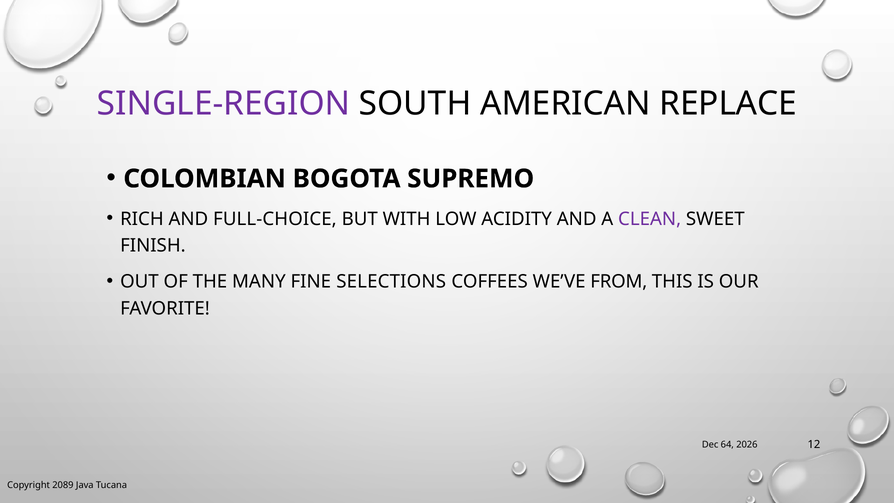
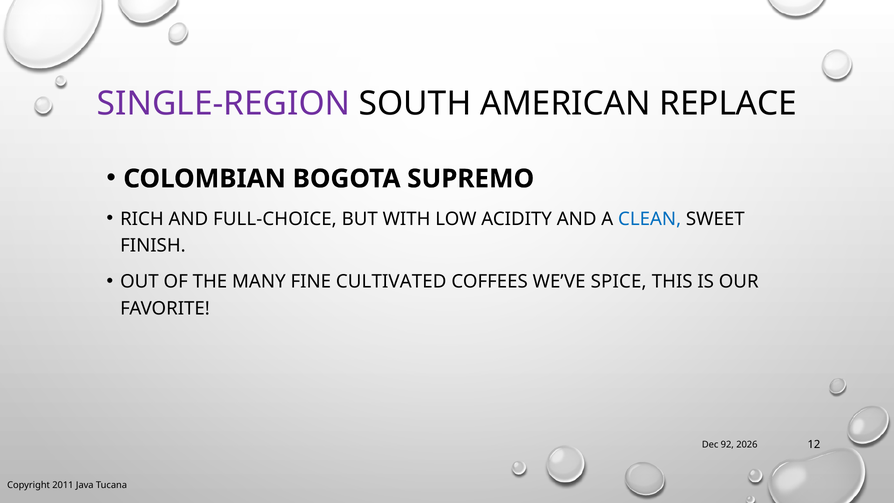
CLEAN colour: purple -> blue (650, 219)
SELECTIONS: SELECTIONS -> CULTIVATED (391, 282)
FROM: FROM -> SPICE (619, 282)
64: 64 -> 92 (727, 445)
2089: 2089 -> 2011 (63, 485)
